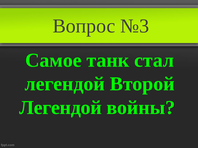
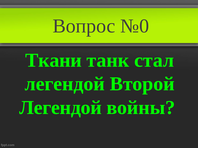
№3: №3 -> №0 (135, 26)
Самое: Самое -> Ткани (53, 60)
